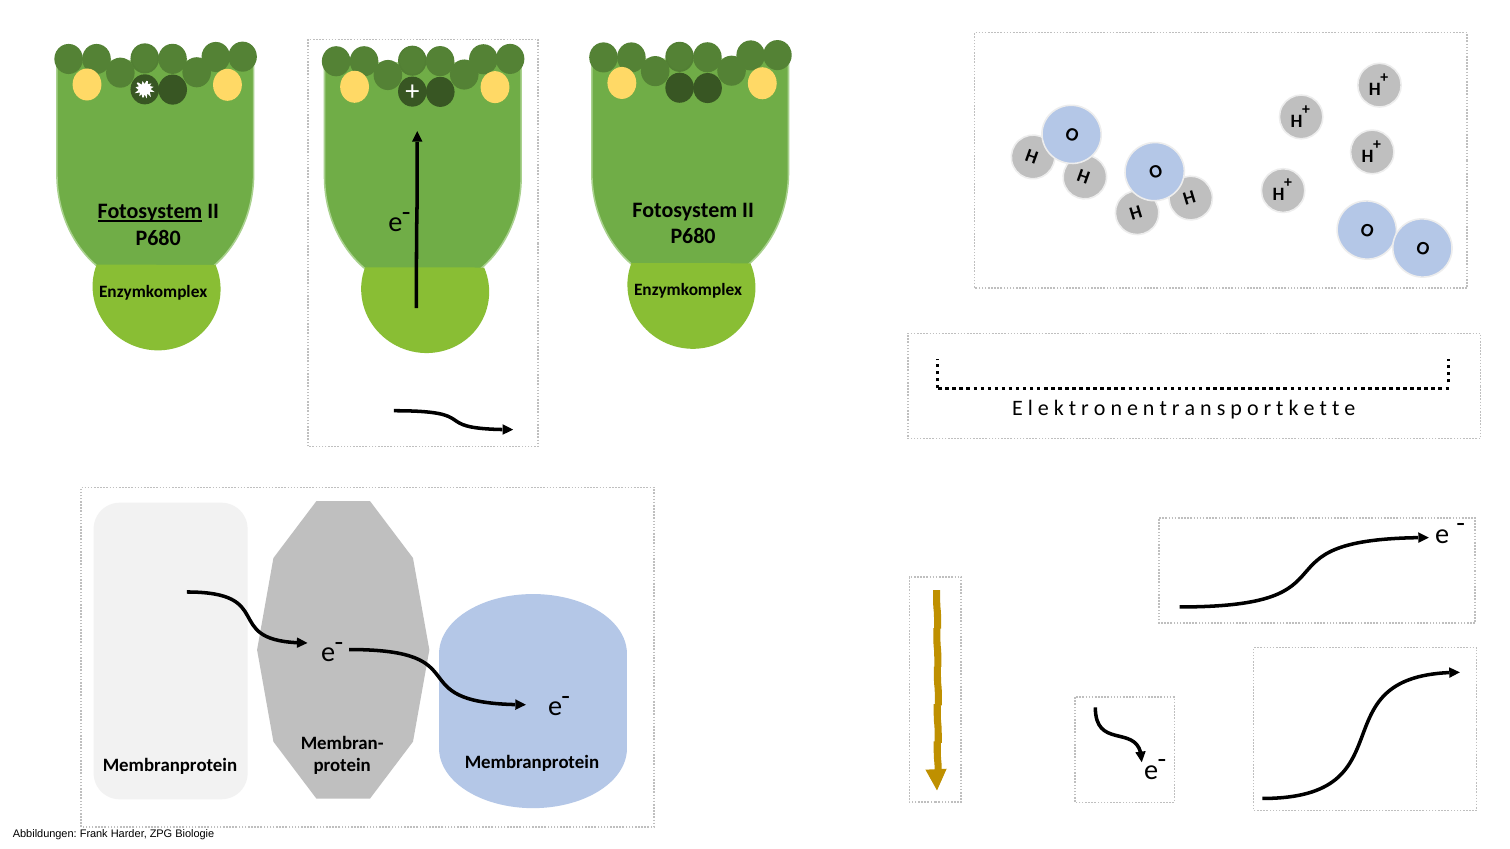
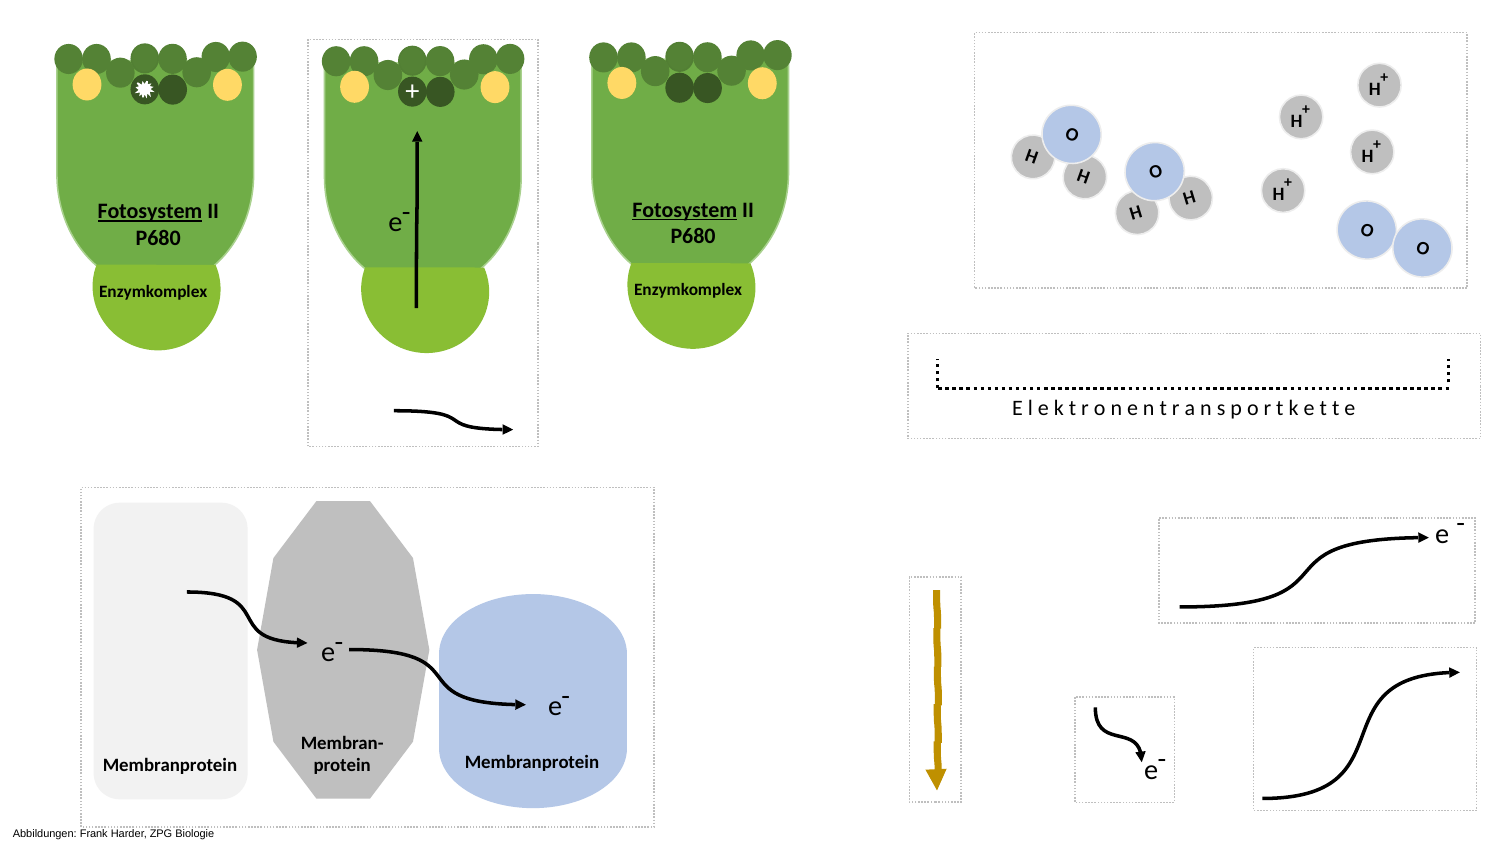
Fotosystem underline: none -> present (685, 210)
